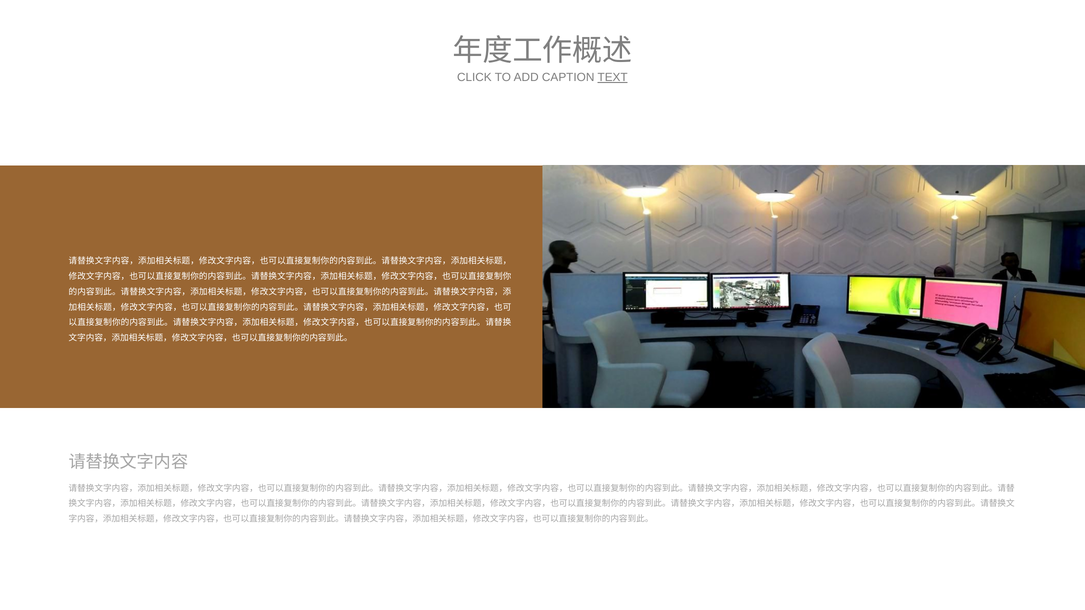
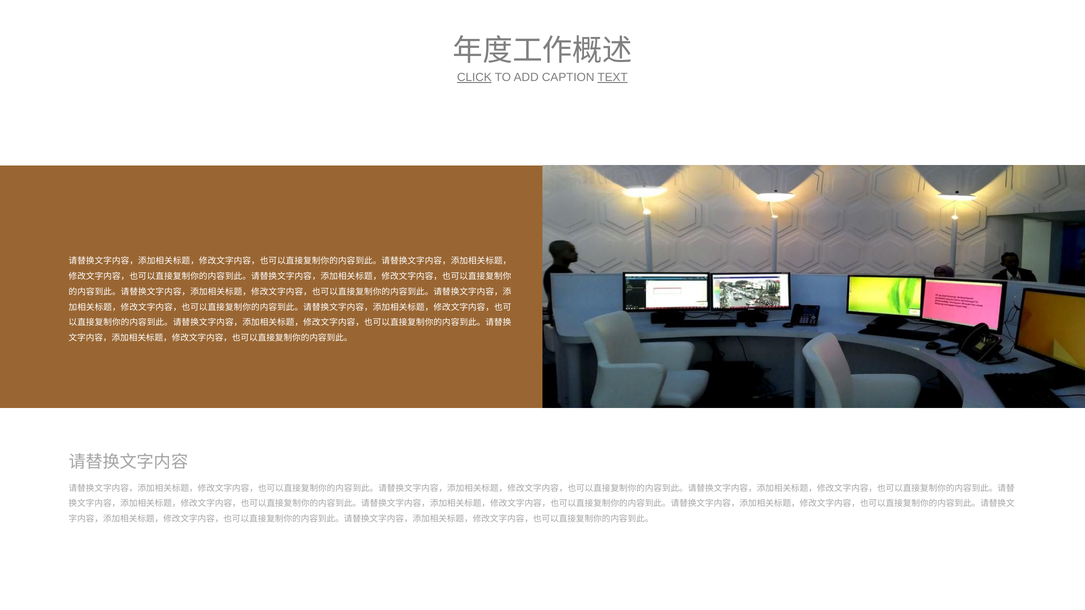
CLICK underline: none -> present (474, 77)
